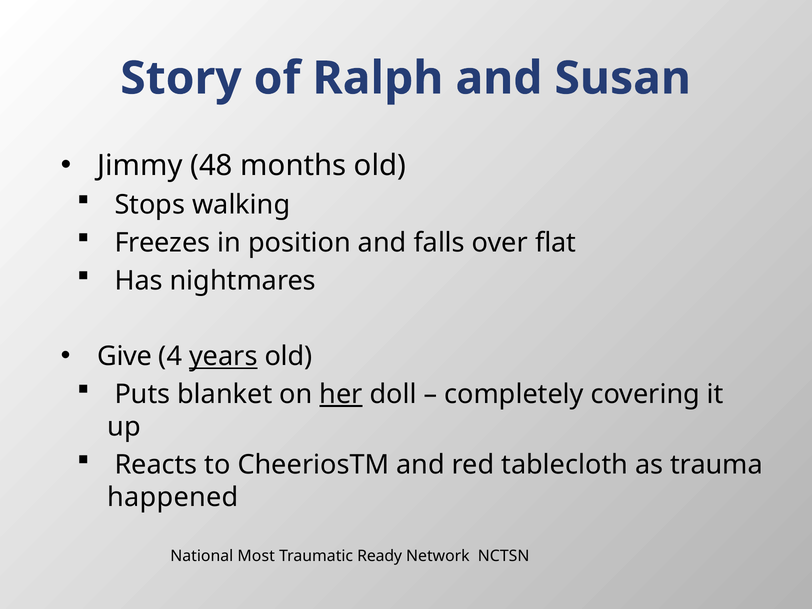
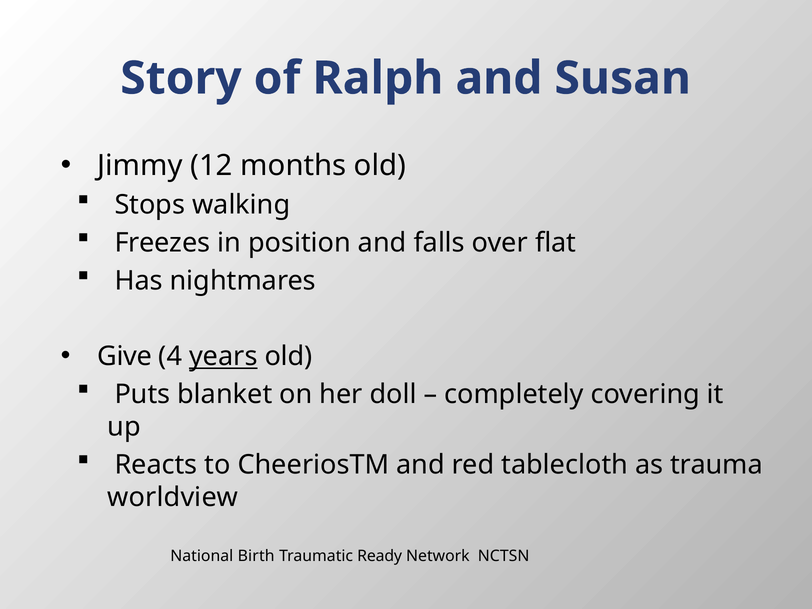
48: 48 -> 12 (212, 166)
her underline: present -> none (341, 394)
happened: happened -> worldview (173, 497)
Most: Most -> Birth (256, 556)
